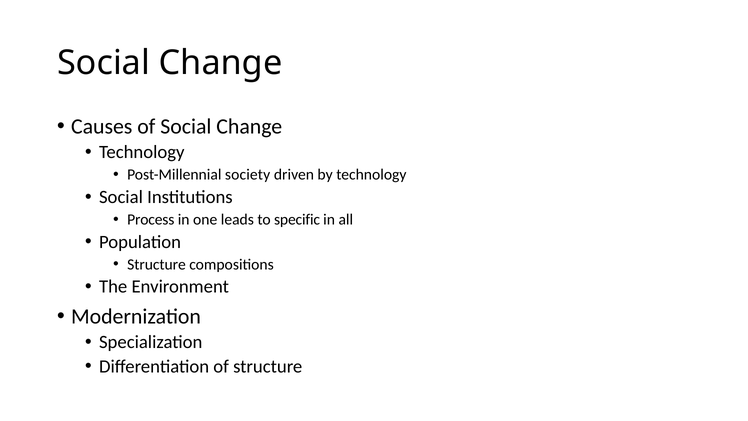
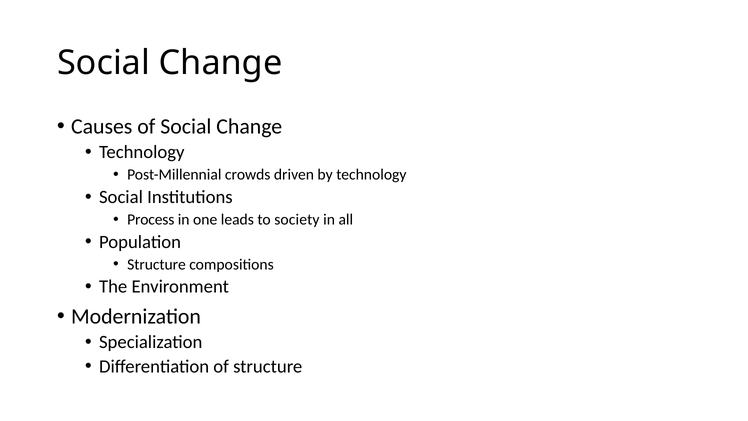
society: society -> crowds (248, 175)
specific: specific -> society (297, 219)
